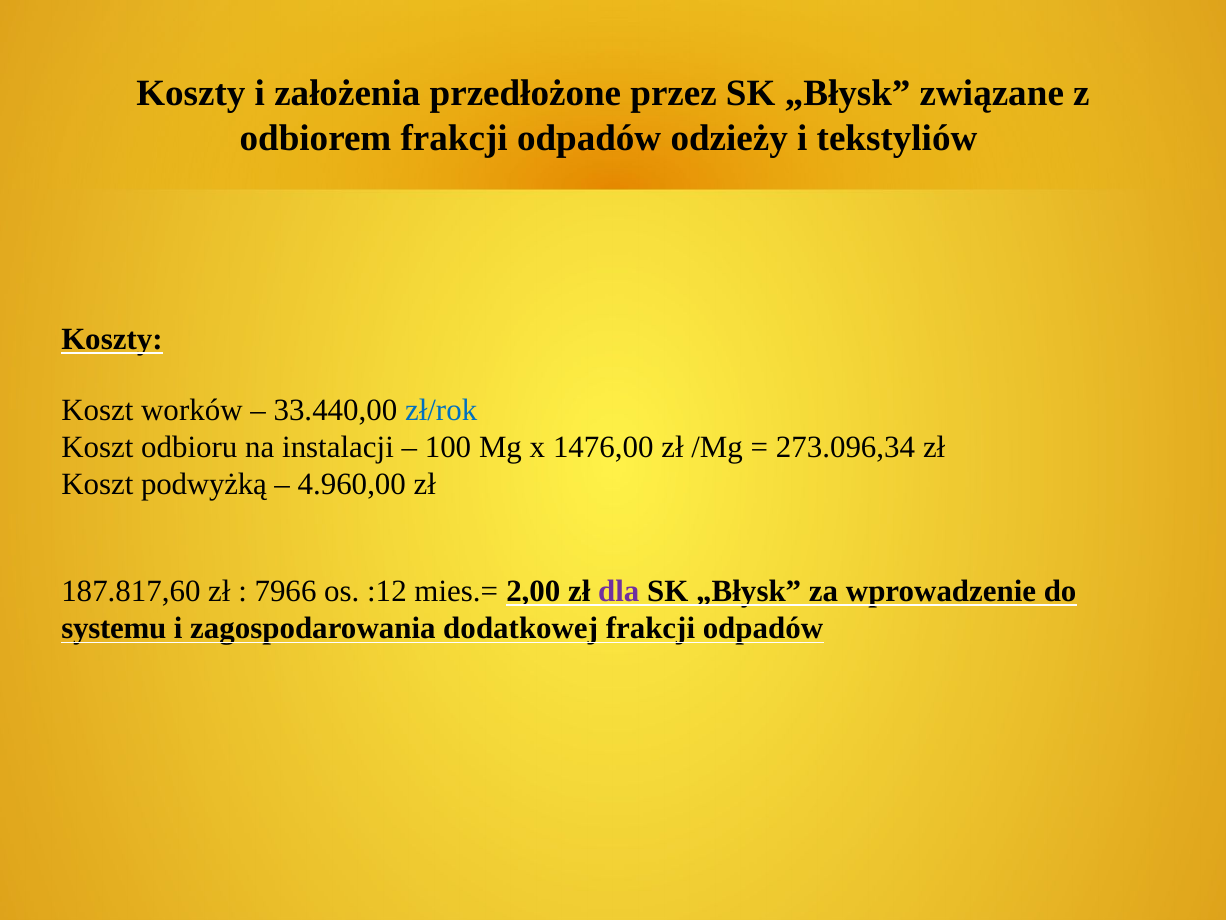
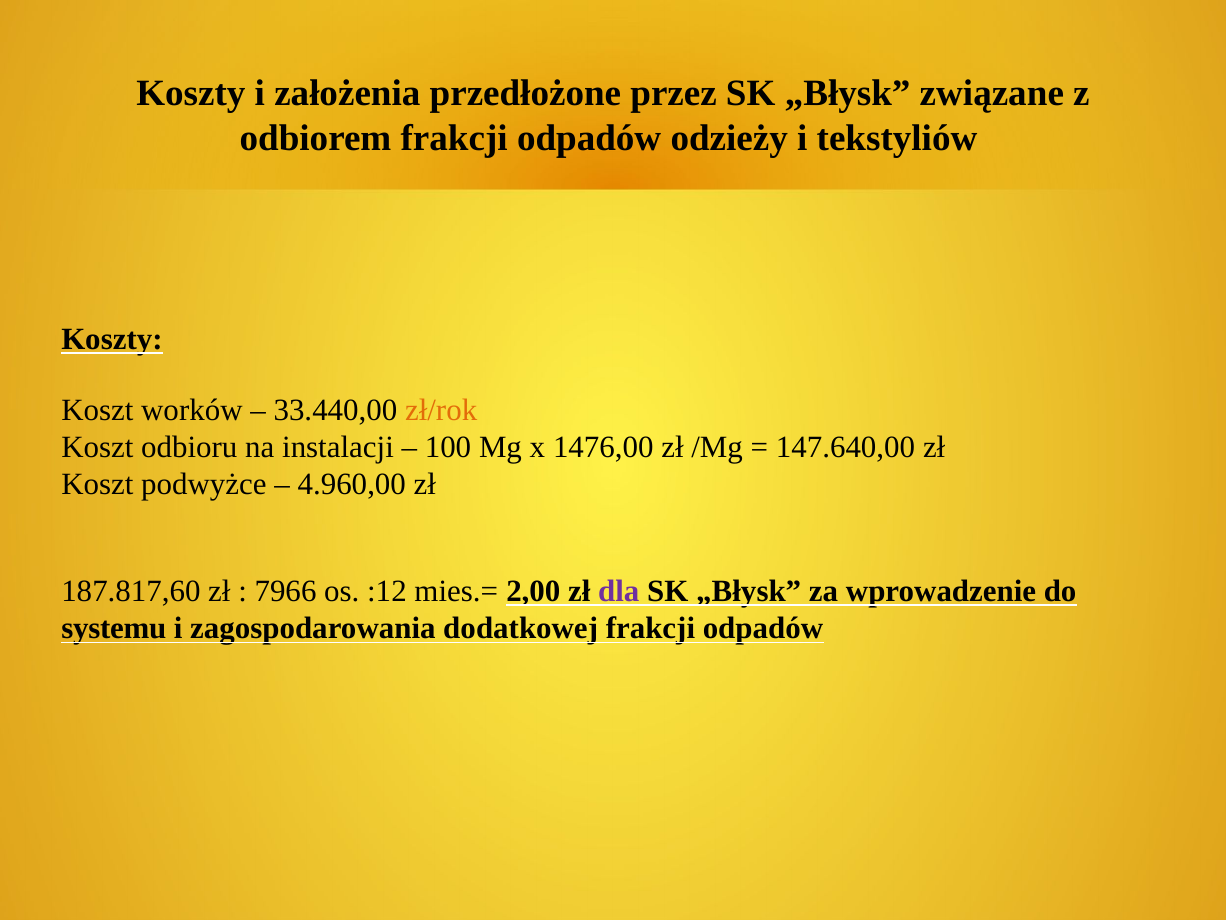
zł/rok colour: blue -> orange (441, 410)
273.096,34: 273.096,34 -> 147.640,00 (846, 447)
podwyżką: podwyżką -> podwyżce (204, 484)
